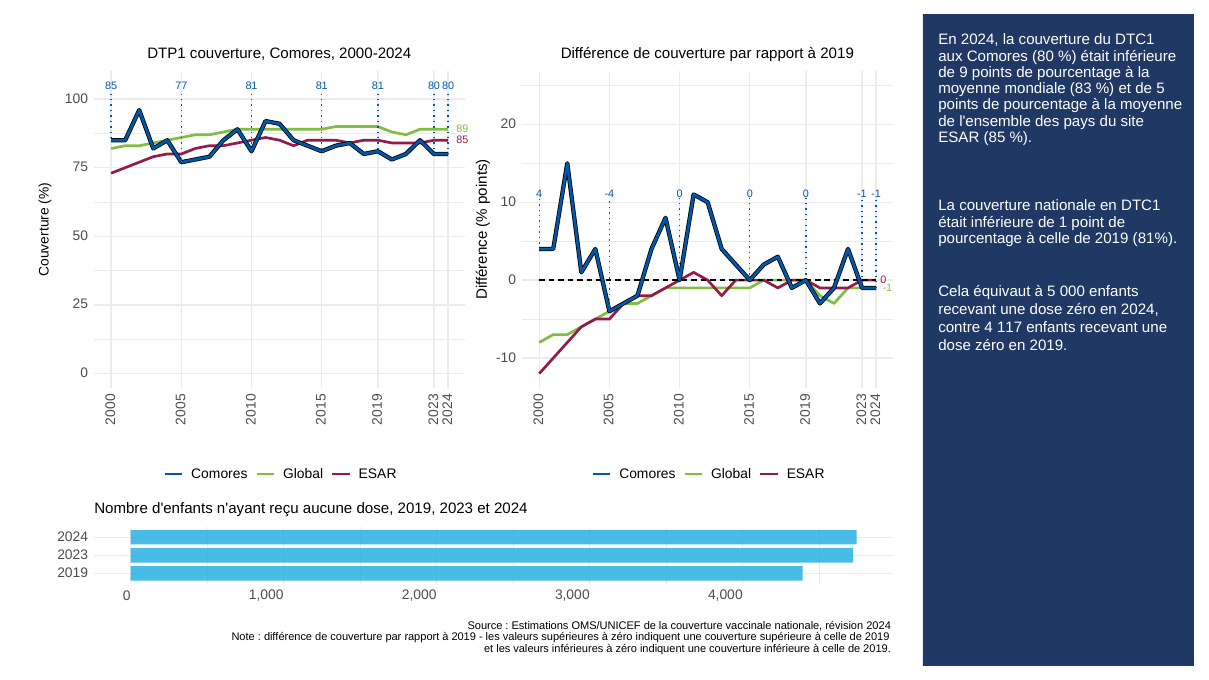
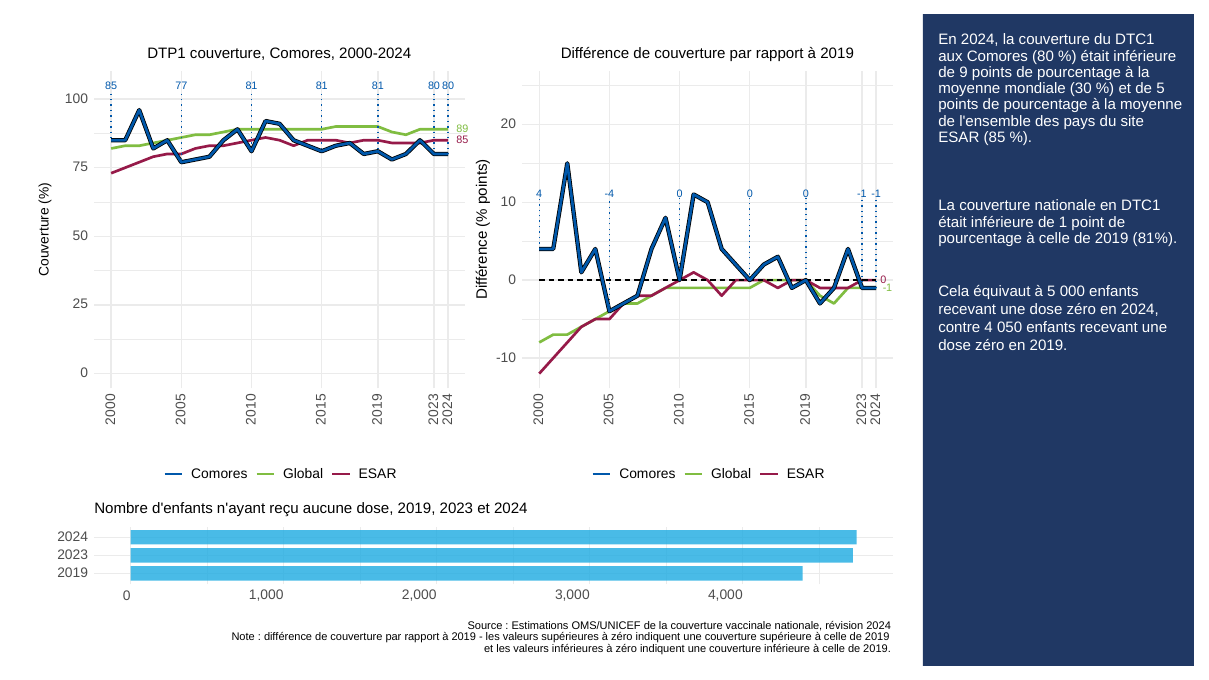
83: 83 -> 30 (1081, 89)
117: 117 -> 050 (1010, 327)
